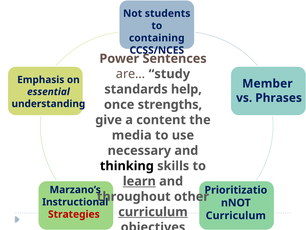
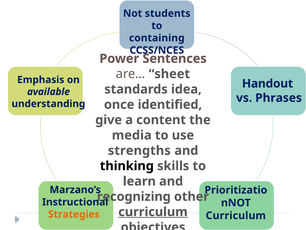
study: study -> sheet (169, 74)
Member: Member -> Handout (268, 83)
help: help -> idea (186, 89)
essential: essential -> available (48, 92)
strengths: strengths -> identified (170, 104)
necessary: necessary -> strengths (139, 150)
learn underline: present -> none (139, 181)
throughout: throughout -> recognizing (134, 196)
Strategies colour: red -> orange (74, 214)
